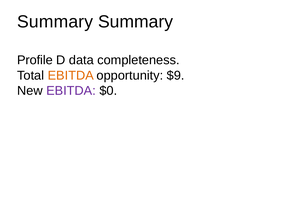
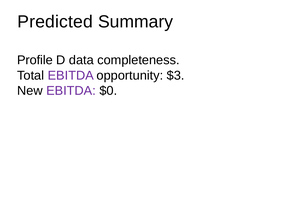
Summary: Summary -> Predicted (55, 22)
EBITDA colour: orange -> purple (71, 75)
$9: $9 -> $3 (176, 75)
